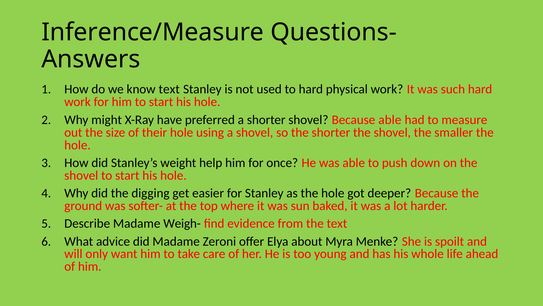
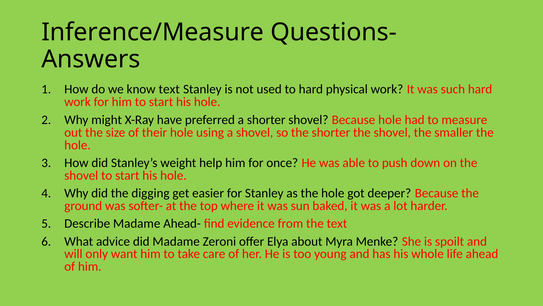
Because able: able -> hole (390, 120)
Weigh-: Weigh- -> Ahead- (182, 223)
